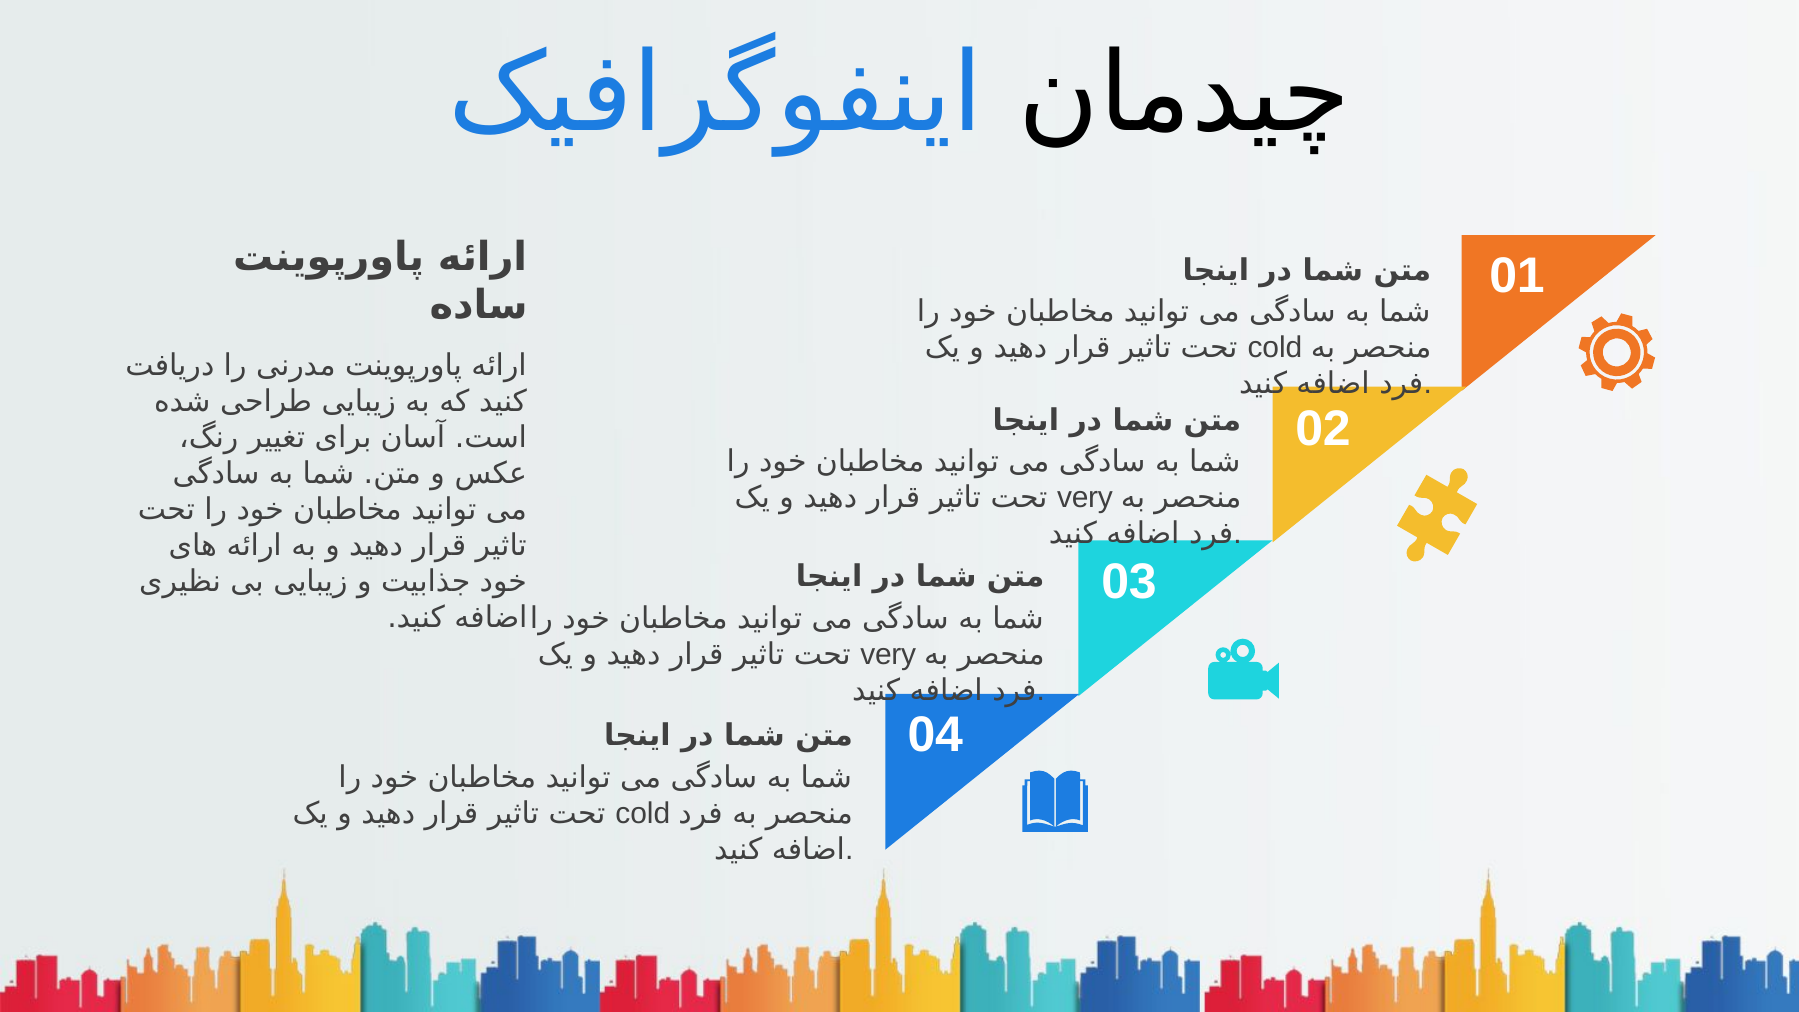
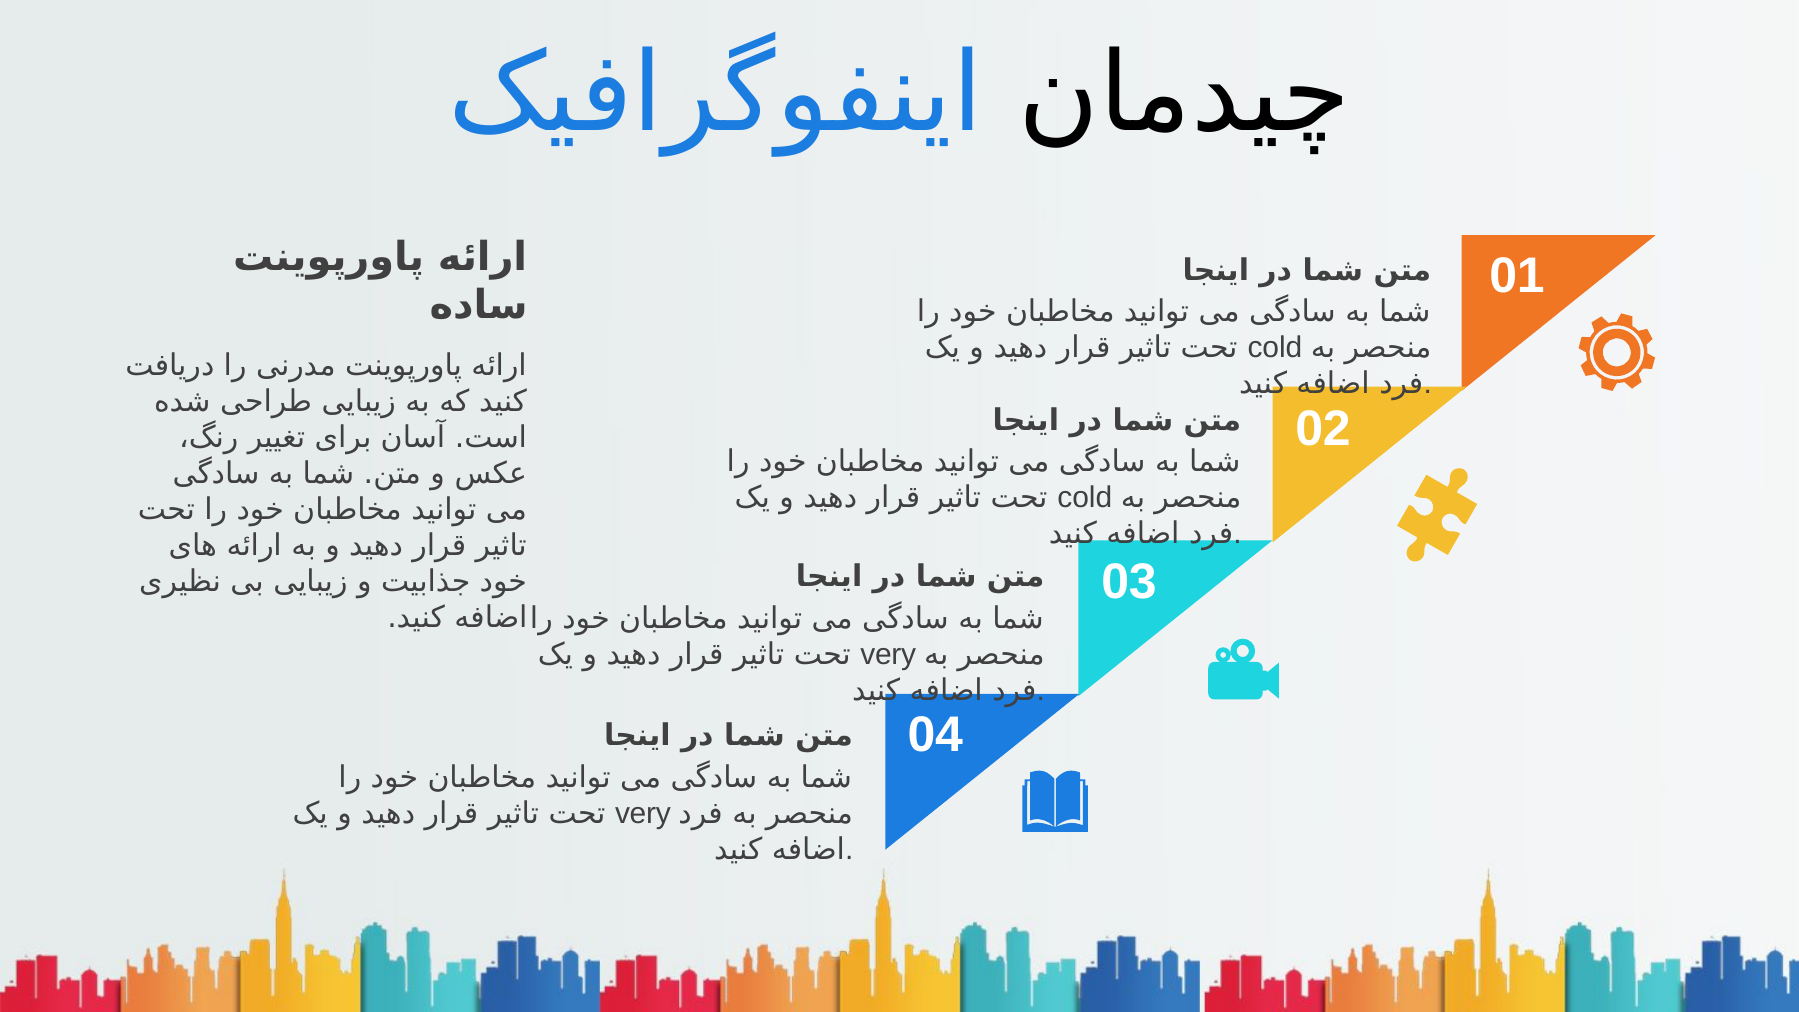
very: very -> cold (1085, 498)
cold: cold -> very (643, 813)
